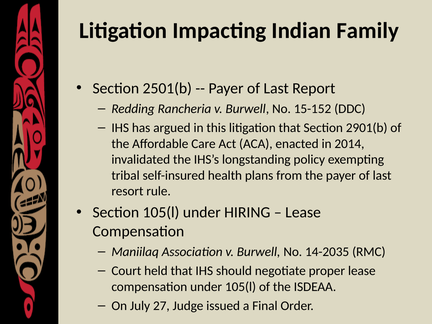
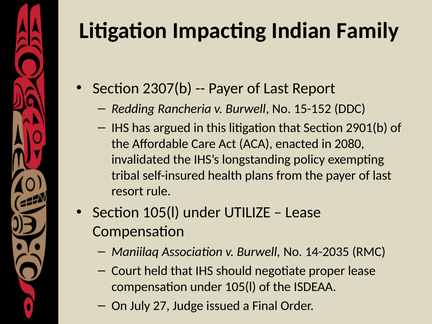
2501(b: 2501(b -> 2307(b (167, 88)
2014: 2014 -> 2080 (349, 144)
HIRING: HIRING -> UTILIZE (247, 213)
